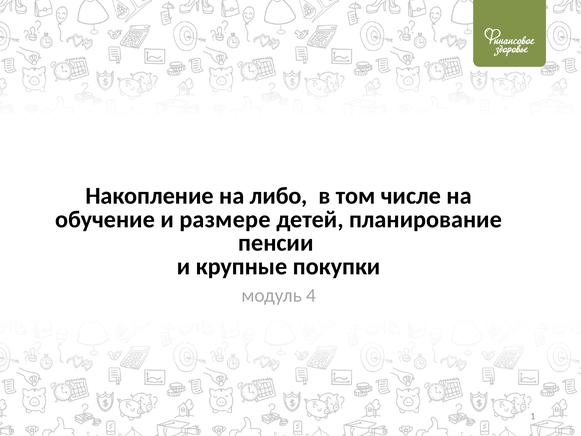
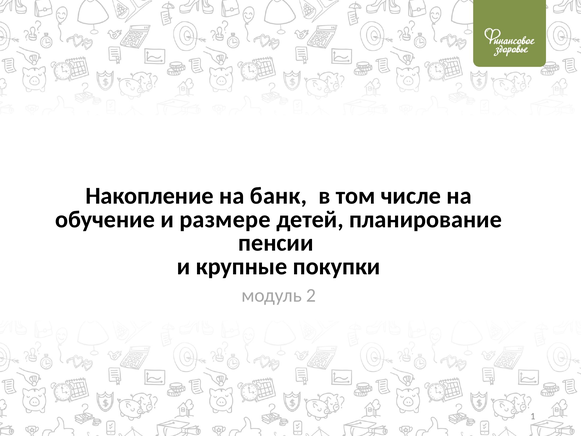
либо: либо -> банк (278, 196)
4: 4 -> 2 (311, 295)
